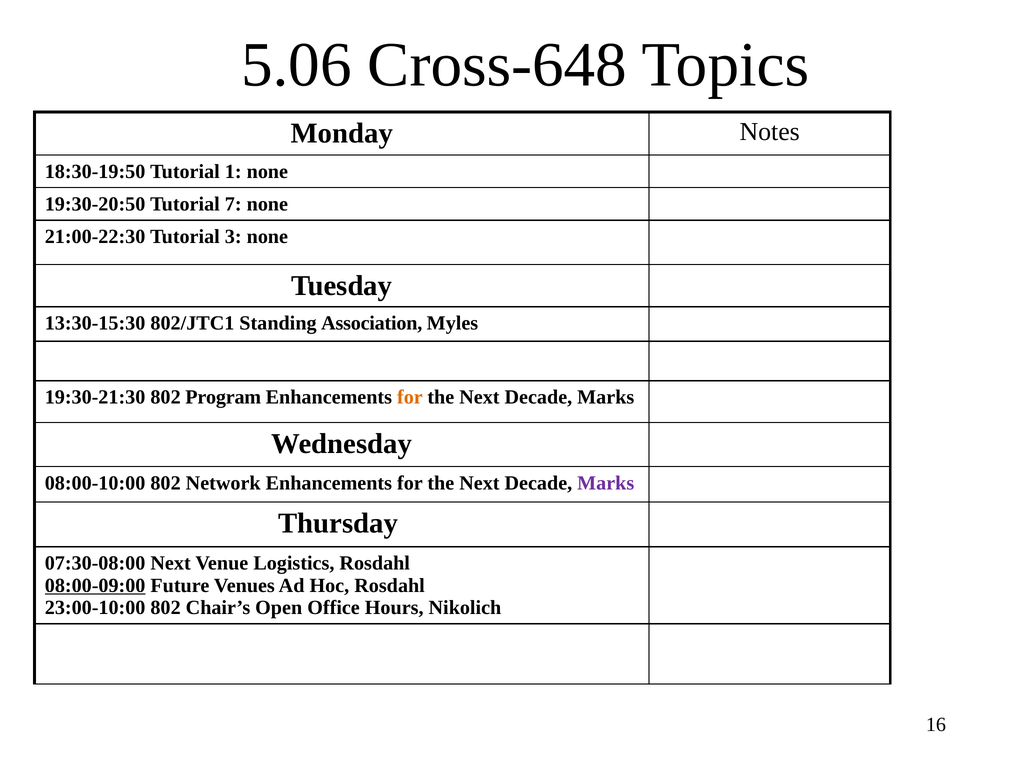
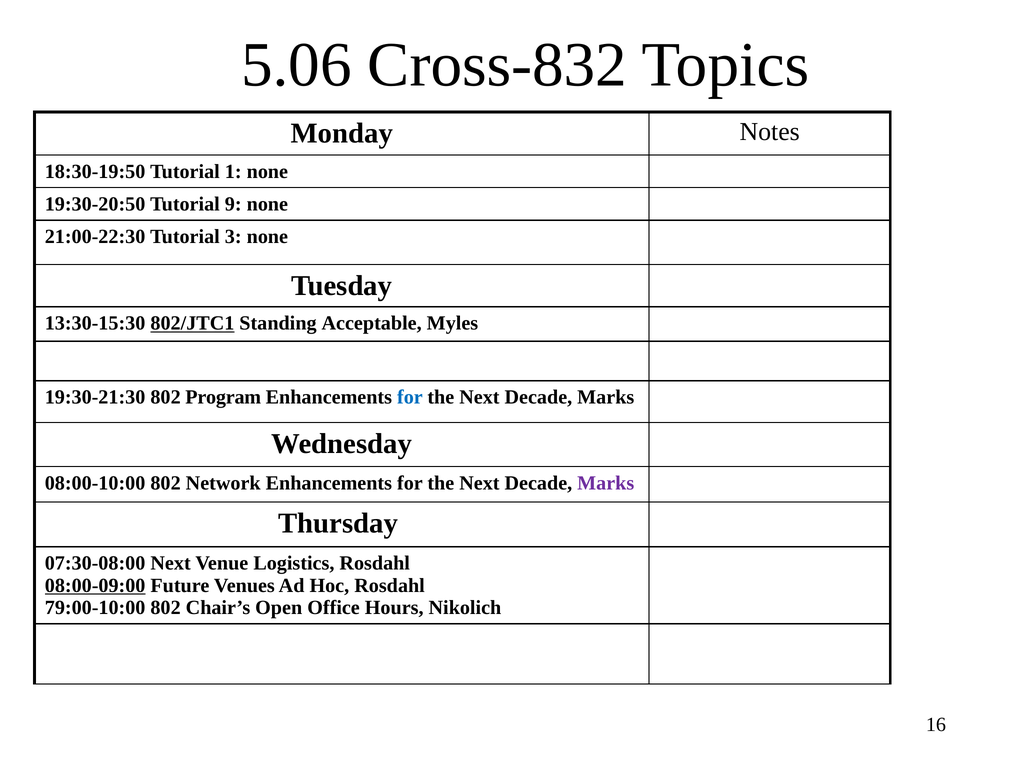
Cross-648: Cross-648 -> Cross-832 (497, 65)
7: 7 -> 9 (233, 204)
802/JTC1 underline: none -> present (192, 323)
Association: Association -> Acceptable (372, 323)
for colour: orange -> blue (410, 398)
23:00-10:00: 23:00-10:00 -> 79:00-10:00 (95, 608)
